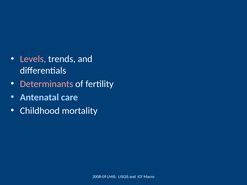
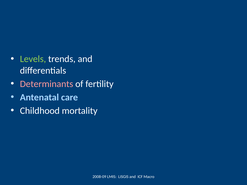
Levels colour: pink -> light green (33, 59)
